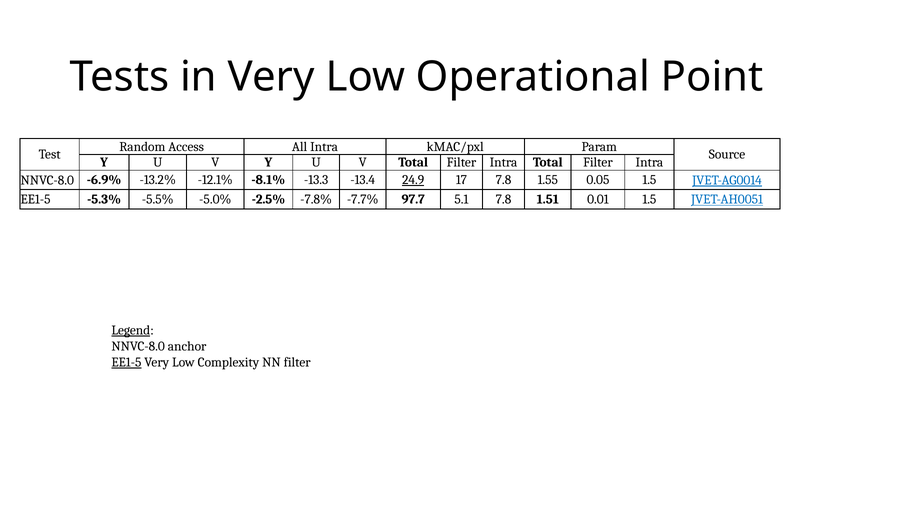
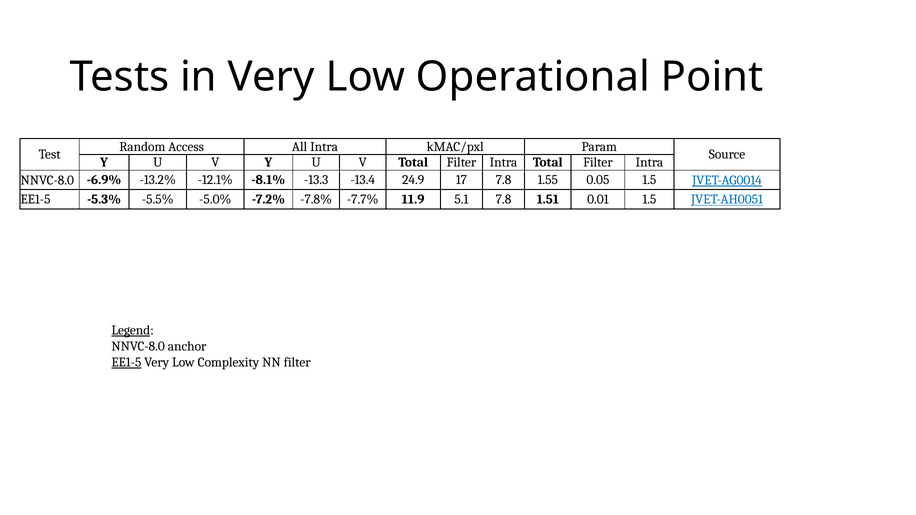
24.9 underline: present -> none (413, 180)
-2.5%: -2.5% -> -7.2% (268, 200)
97.7: 97.7 -> 11.9 (413, 200)
